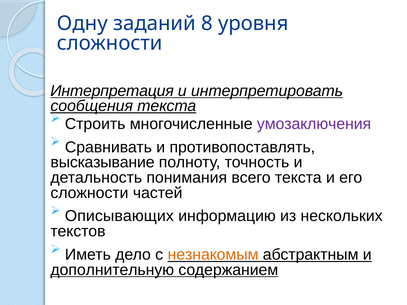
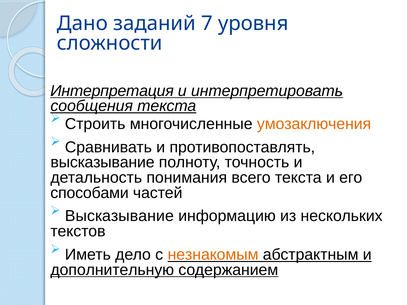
Одну: Одну -> Дано (82, 23)
8: 8 -> 7 (207, 23)
умозаключения colour: purple -> orange (314, 124)
сложности: сложности -> способами (90, 193)
Описывающих: Описывающих -> Высказывание (119, 216)
